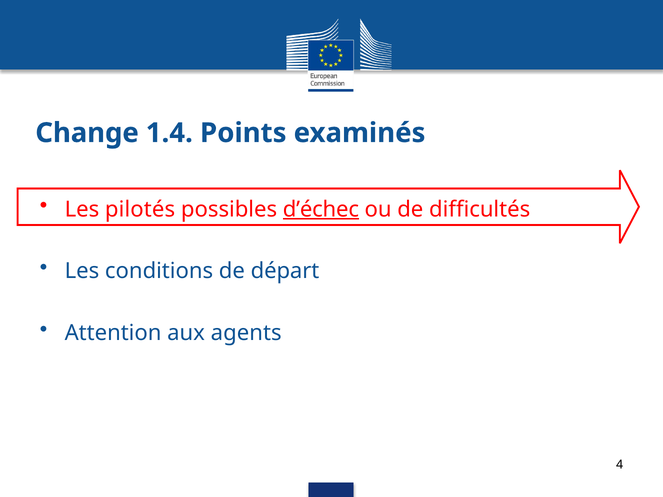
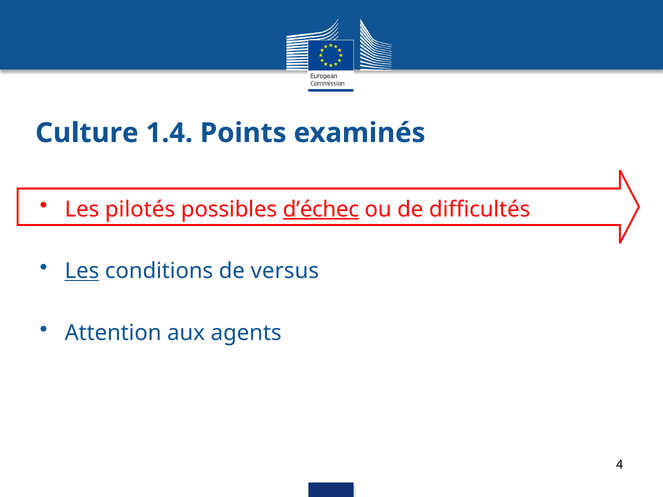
Change: Change -> Culture (87, 133)
Les underline: none -> present (82, 271)
départ: départ -> versus (285, 271)
